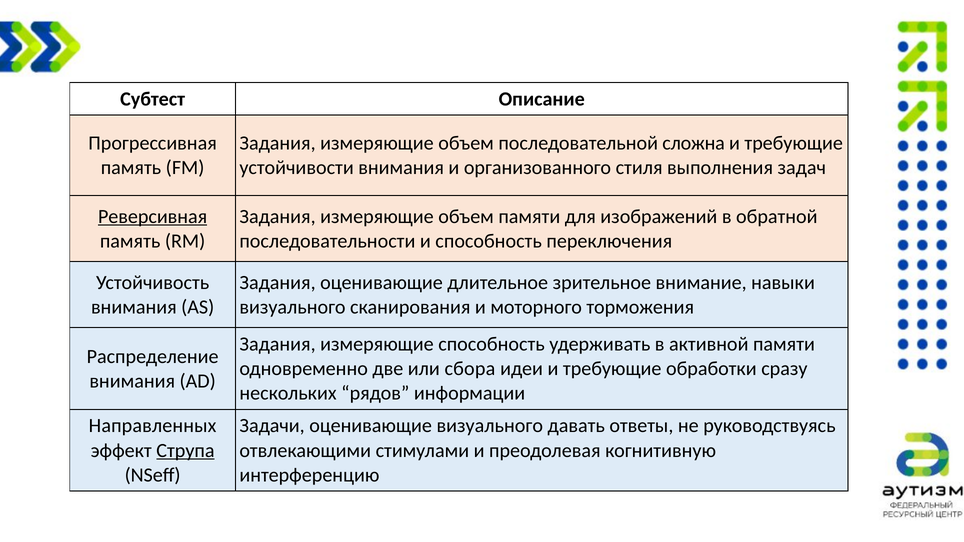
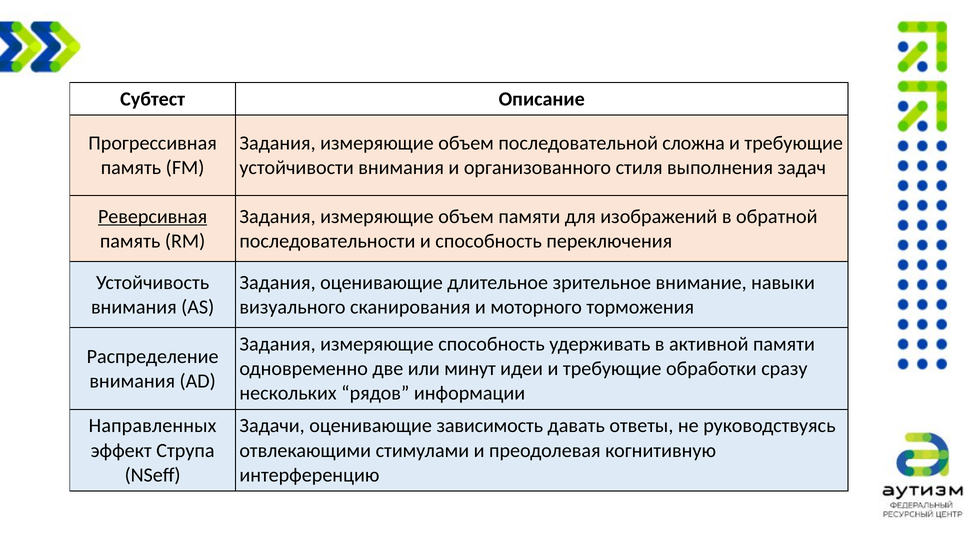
сбора: сбора -> минут (470, 369)
оценивающие визуального: визуального -> зависимость (490, 426)
Струпа underline: present -> none (185, 451)
